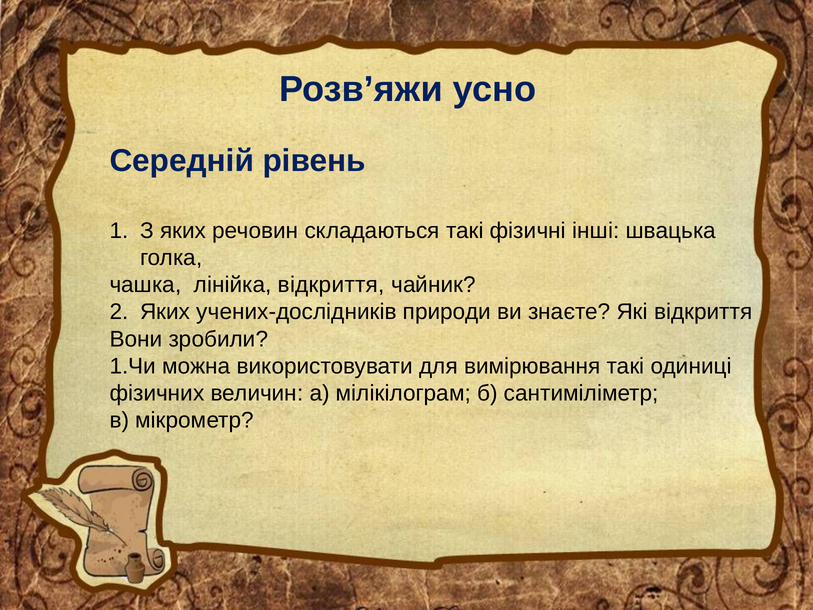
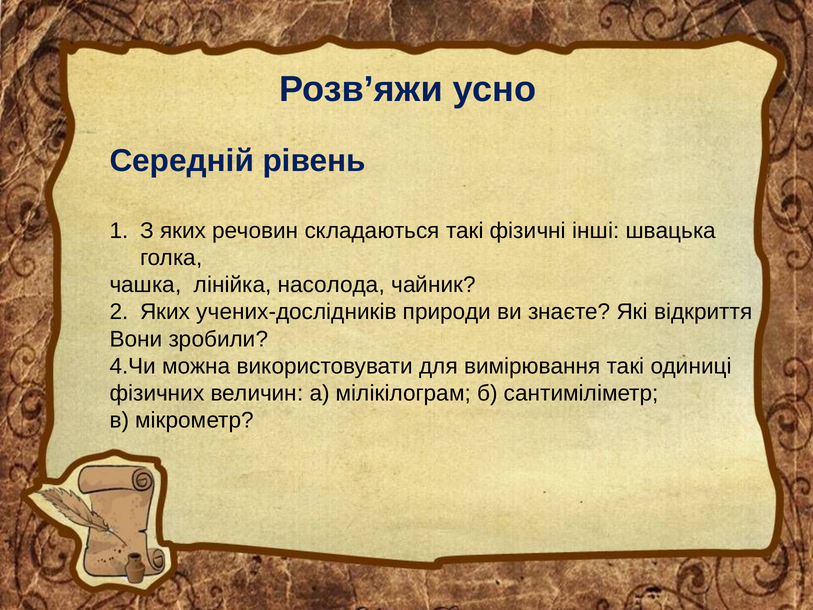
лінійка відкриття: відкриття -> насолода (331, 285)
1.Чи: 1.Чи -> 4.Чи (133, 366)
